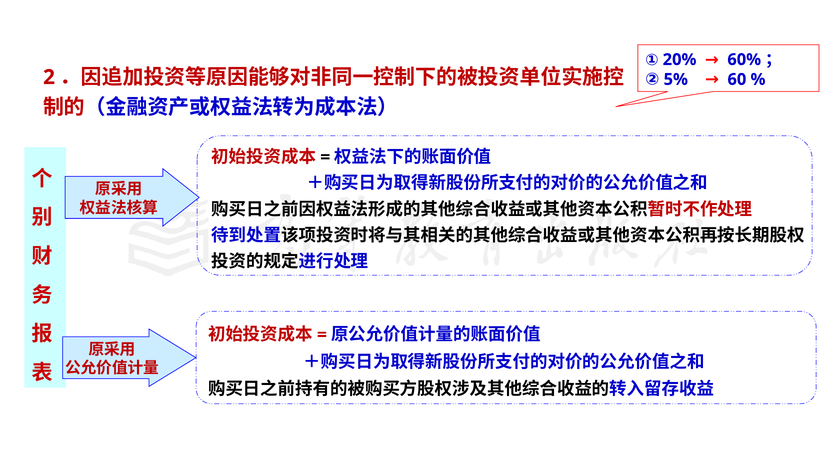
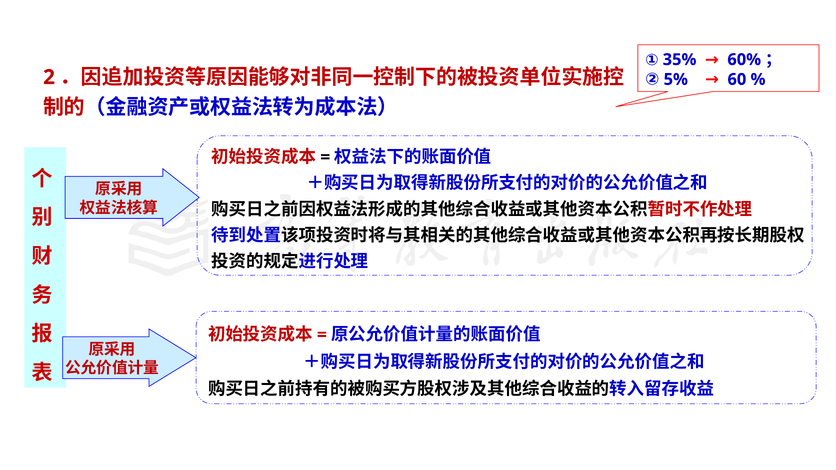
20%: 20% -> 35% (680, 60)
